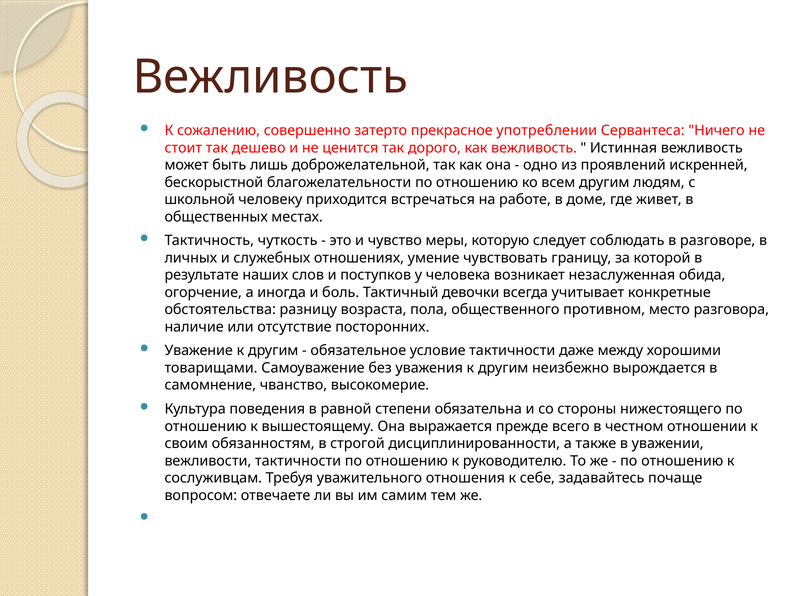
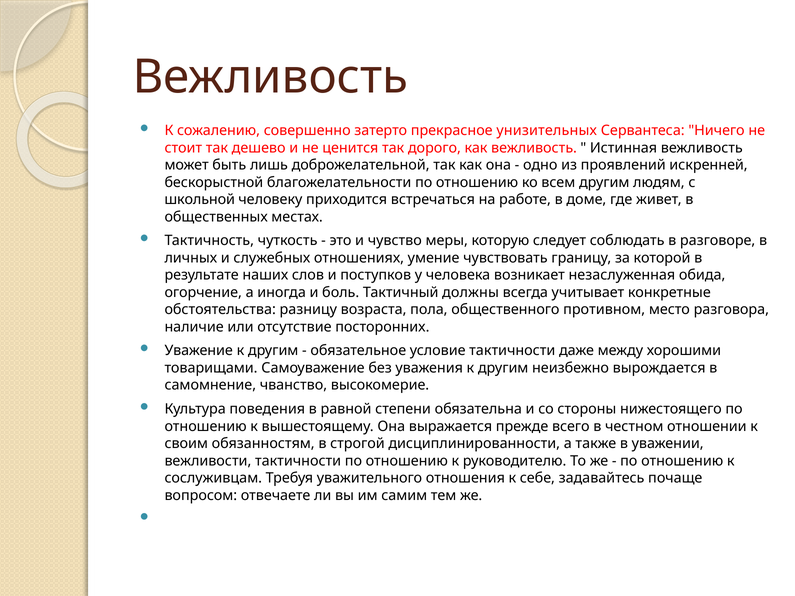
употреблении: употреблении -> унизительных (547, 131)
девочки: девочки -> должны (471, 293)
